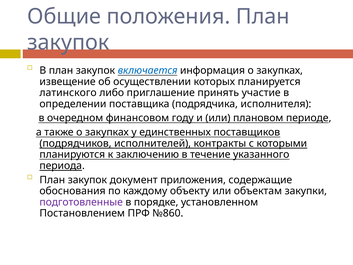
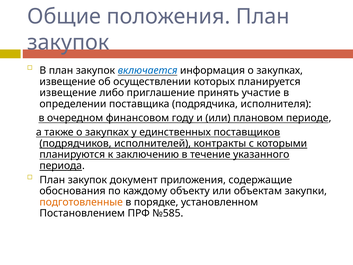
латинского: латинского -> извещение (68, 93)
подготовленные colour: purple -> orange (81, 202)
№860: №860 -> №585 (168, 213)
